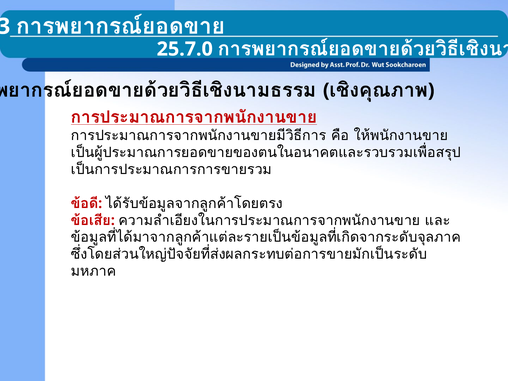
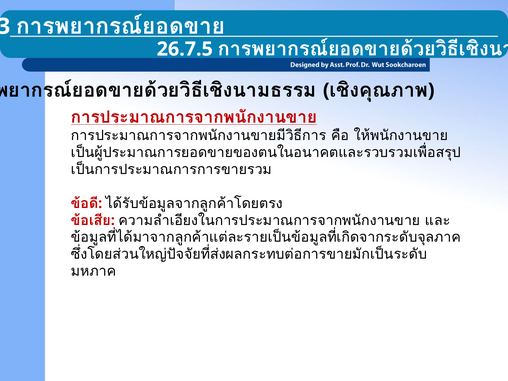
25.7.0: 25.7.0 -> 26.7.5 (185, 49)
